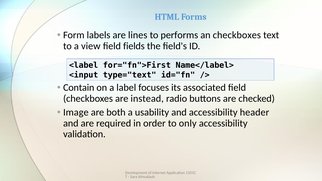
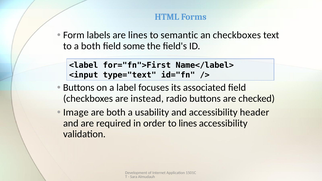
performs: performs -> semantic (179, 35)
a view: view -> both (91, 46)
fields: fields -> some (134, 46)
Contain: Contain -> Buttons (79, 88)
to only: only -> lines (188, 123)
